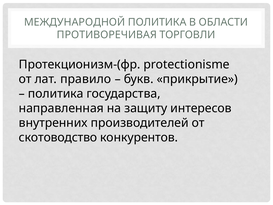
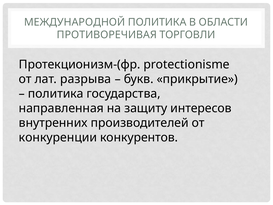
правило: правило -> разрыва (86, 79)
скотоводство: скотоводство -> конкуренции (58, 137)
